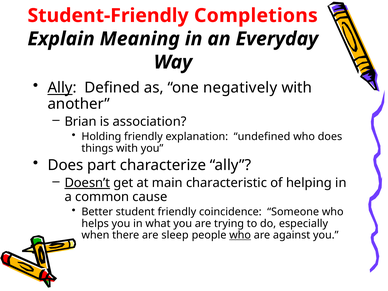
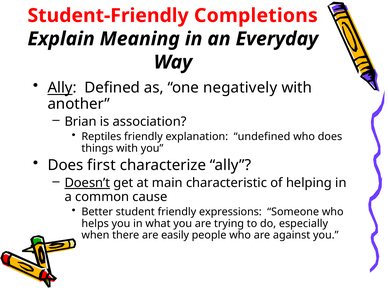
Holding: Holding -> Reptiles (101, 137)
part: part -> first (101, 165)
coincidence: coincidence -> expressions (230, 212)
sleep: sleep -> easily (175, 235)
who underline: present -> none (240, 235)
